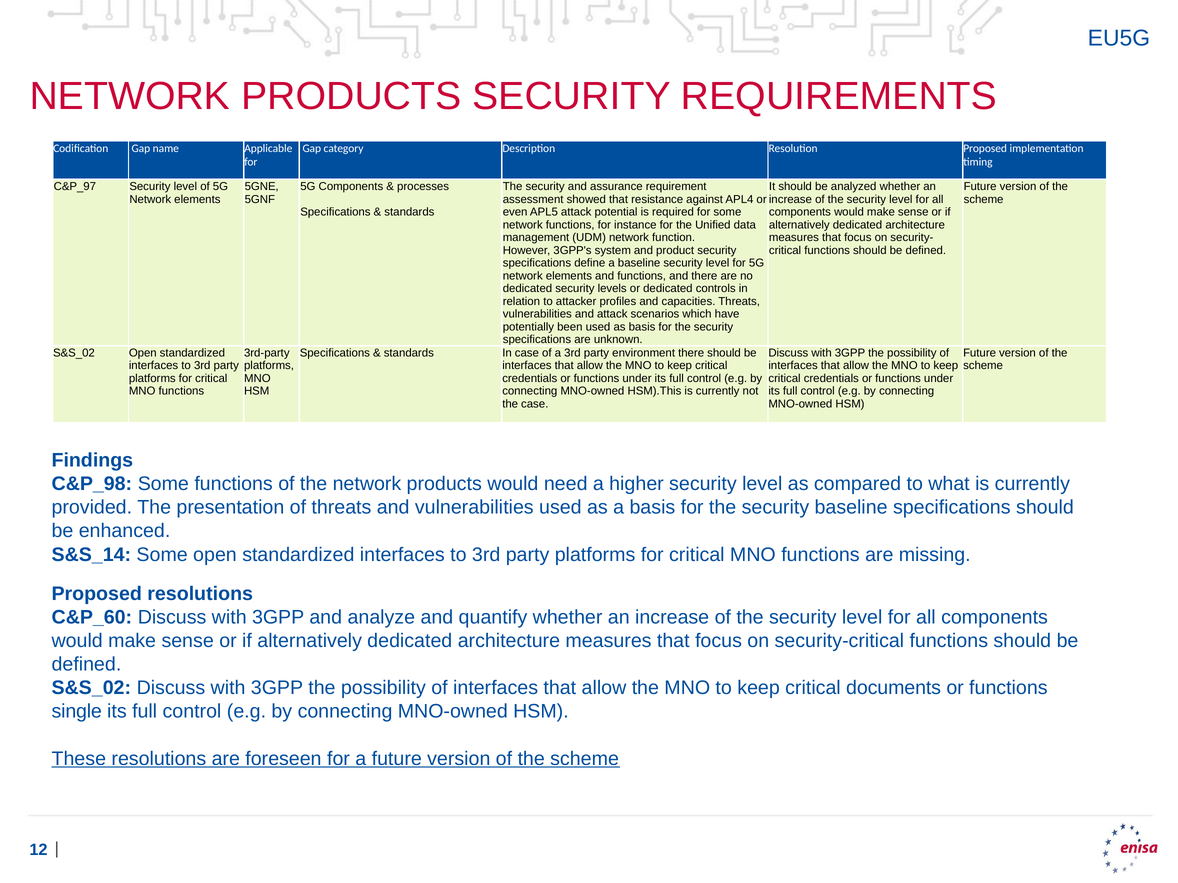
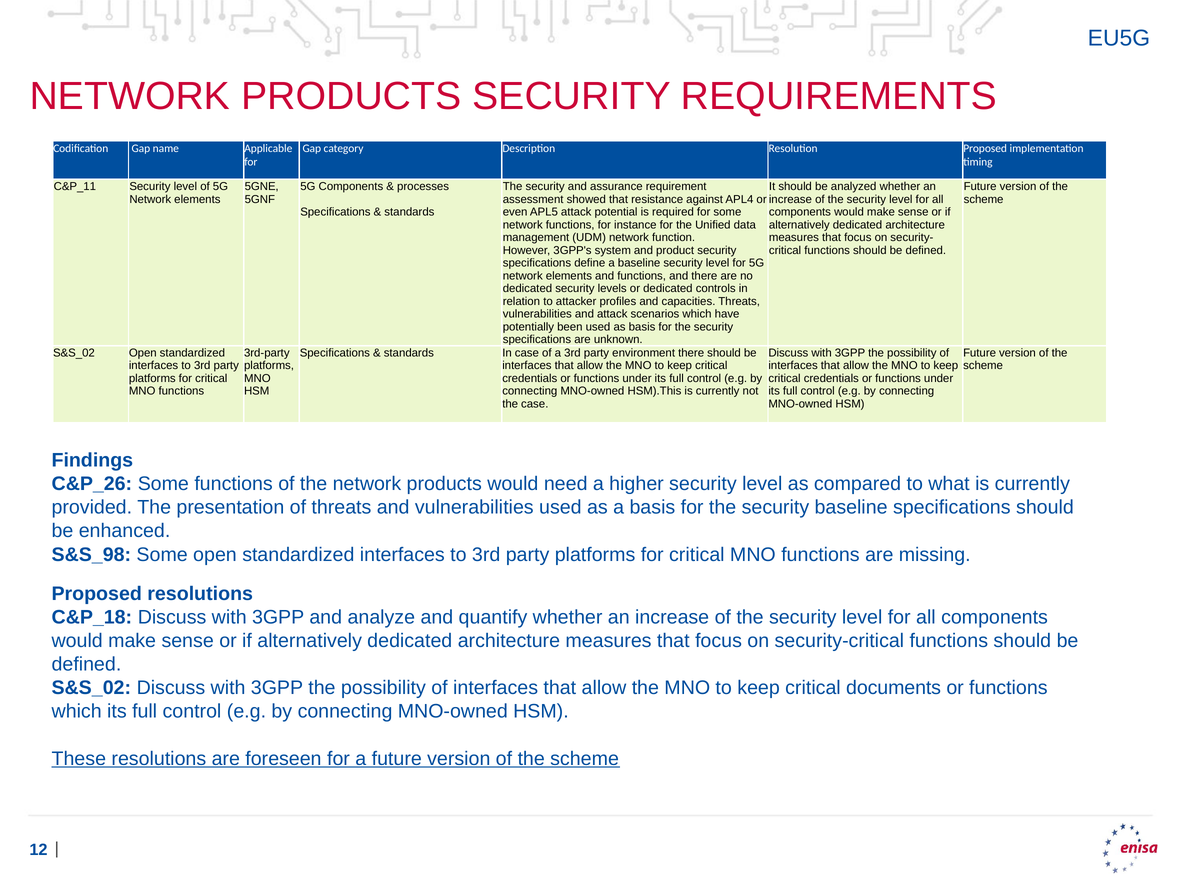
C&P_97: C&P_97 -> C&P_11 (75, 187)
C&P_98: C&P_98 -> C&P_26 (92, 484)
S&S_14: S&S_14 -> S&S_98 (91, 555)
C&P_60: C&P_60 -> C&P_18 (92, 618)
single: single -> which (77, 712)
